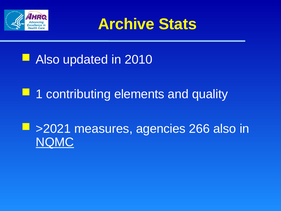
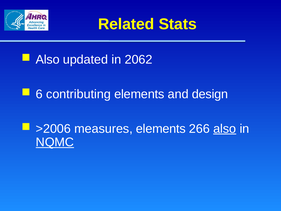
Archive: Archive -> Related (126, 24)
2010: 2010 -> 2062 (139, 60)
1: 1 -> 6 (39, 94)
quality: quality -> design (210, 94)
>2021: >2021 -> >2006 (53, 129)
measures agencies: agencies -> elements (161, 129)
also underline: none -> present (225, 129)
